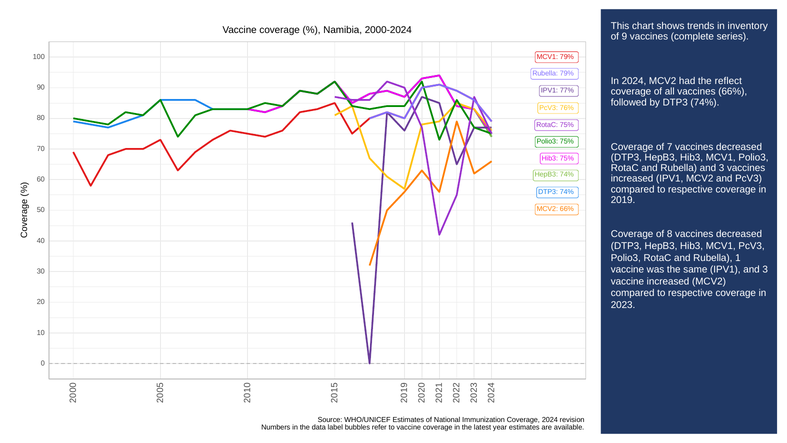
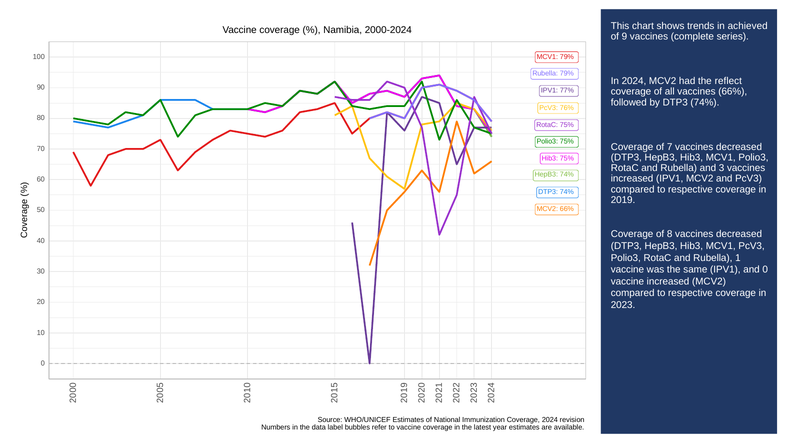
inventory: inventory -> achieved (748, 26)
IPV1 and 3: 3 -> 0 (765, 269)
